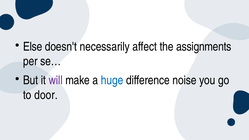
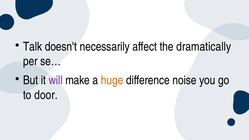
Else: Else -> Talk (33, 47)
assignments: assignments -> dramatically (204, 47)
huge colour: blue -> orange (112, 80)
